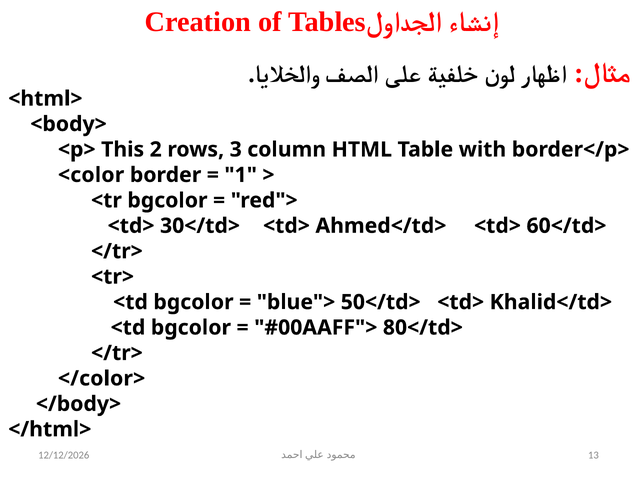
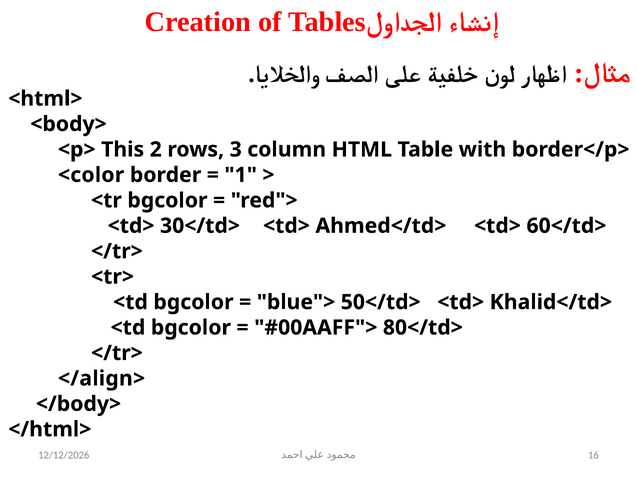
</color>: </color> -> </align> (102, 379)
13: 13 -> 16 (593, 456)
